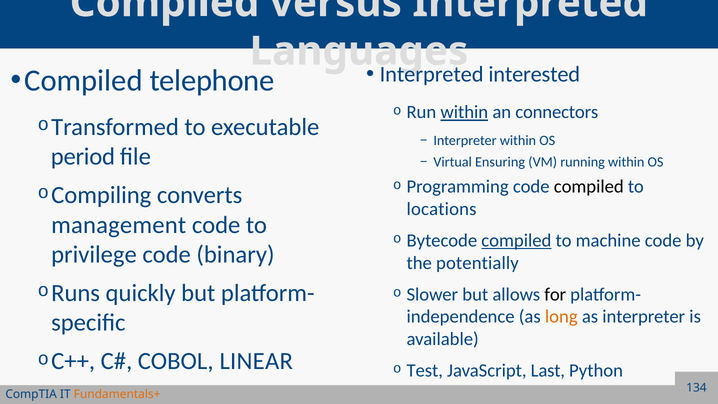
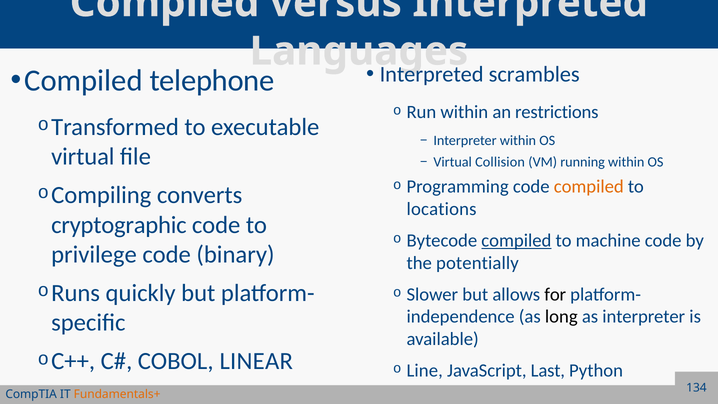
interested: interested -> scrambles (534, 74)
within underline: present -> none (464, 112)
connectors: connectors -> restrictions (557, 112)
period: period -> virtual (83, 157)
Ensuring: Ensuring -> Collision (500, 162)
compiled colour: black -> orange (589, 187)
management: management -> cryptographic (119, 225)
long colour: orange -> black (561, 317)
Test: Test -> Line (425, 371)
